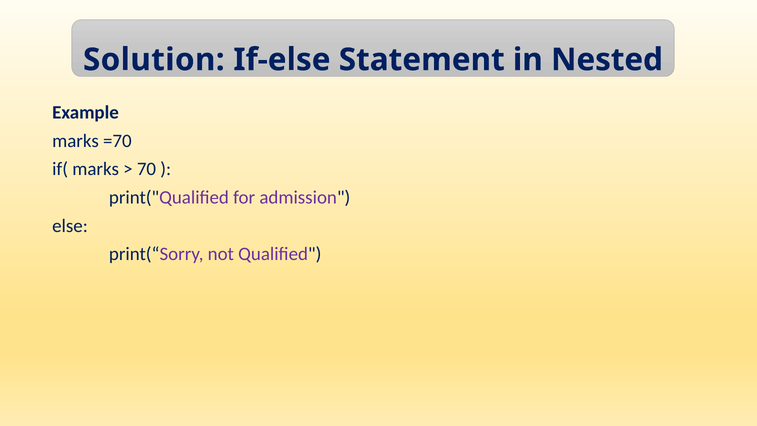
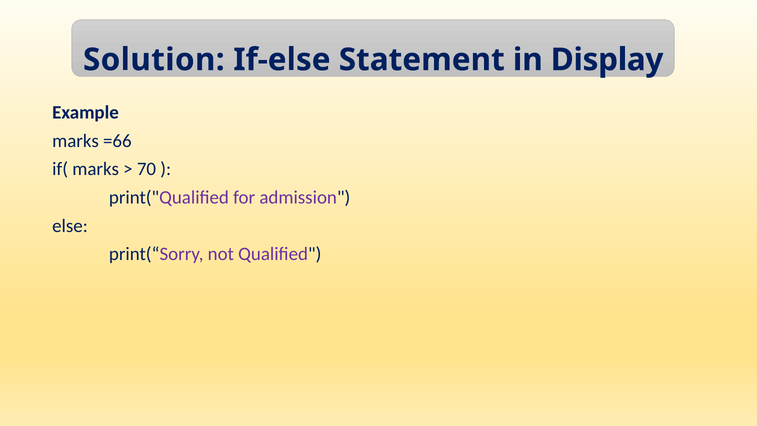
Nested: Nested -> Display (607, 60)
=70: =70 -> =66 (117, 141)
